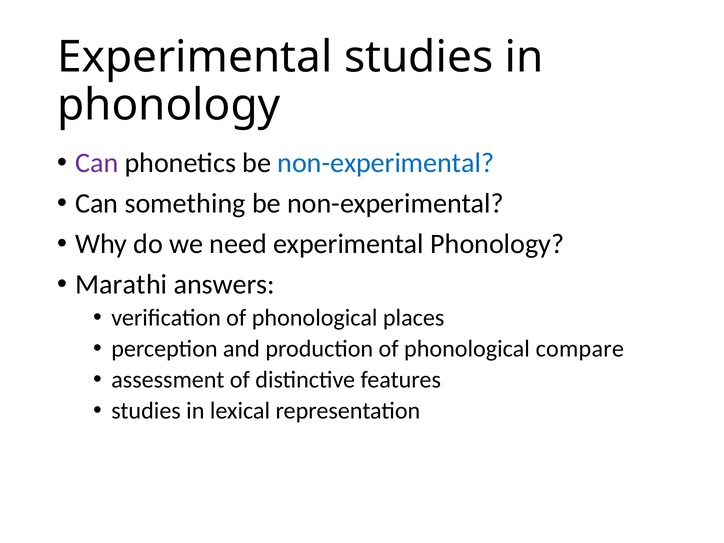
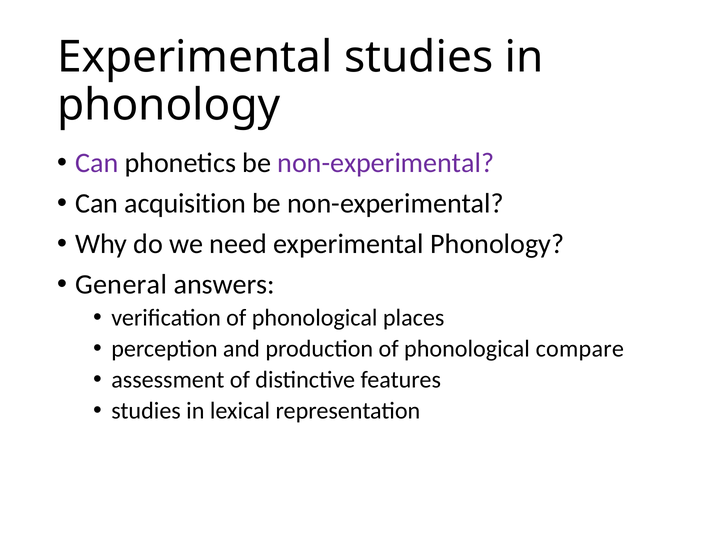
non-experimental colour: blue -> purple (386, 163)
something: something -> acquisition (185, 204)
Marathi: Marathi -> General (121, 284)
